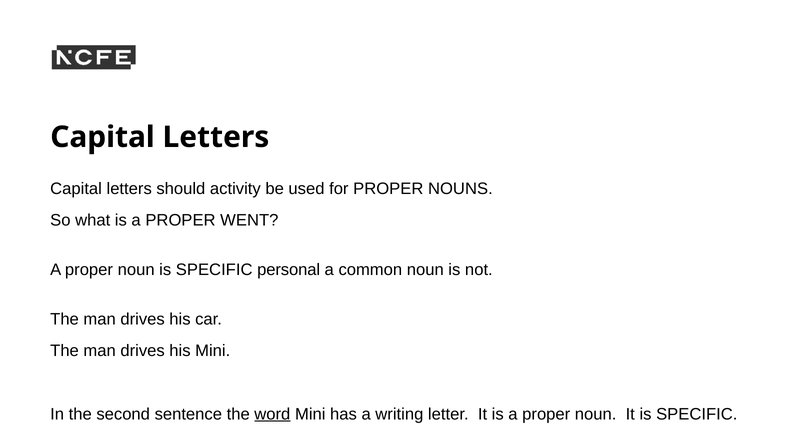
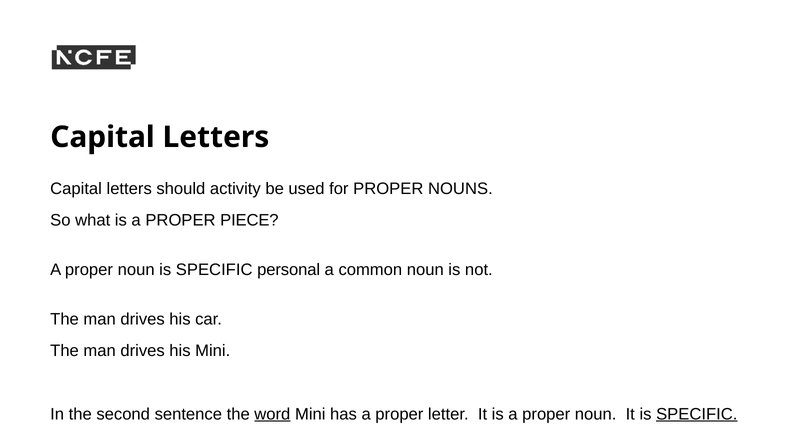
WENT: WENT -> PIECE (249, 220)
has a writing: writing -> proper (399, 414)
SPECIFIC underline: none -> present (697, 414)
